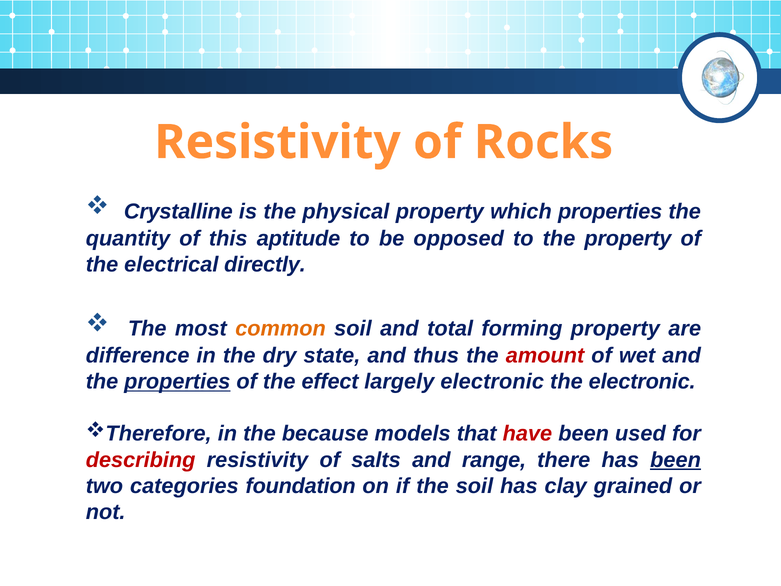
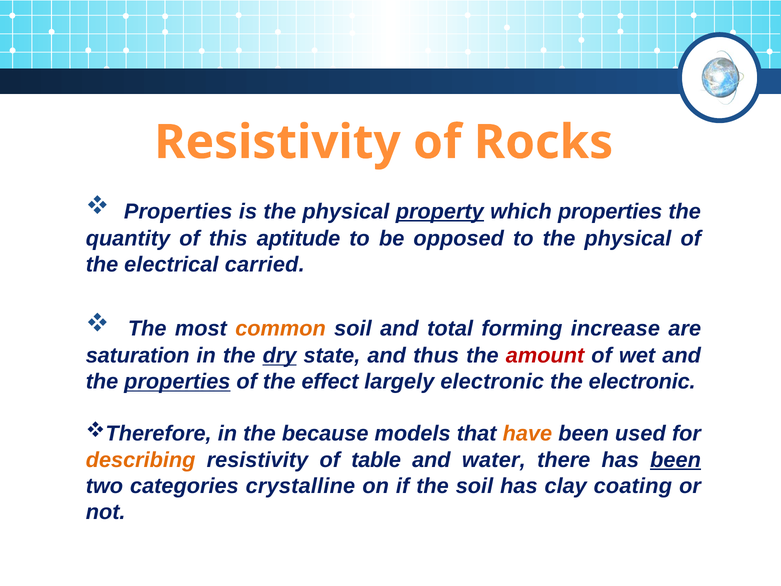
Crystalline: Crystalline -> Properties (178, 211)
property underline: none -> present (440, 211)
to the property: property -> physical (628, 238)
directly: directly -> carried (265, 264)
forming property: property -> increase (615, 329)
difference: difference -> saturation (138, 356)
dry underline: none -> present (280, 356)
have colour: red -> orange (527, 434)
describing colour: red -> orange (141, 460)
salts: salts -> table (376, 460)
range: range -> water (494, 460)
foundation: foundation -> crystalline (300, 486)
grained: grained -> coating (633, 486)
